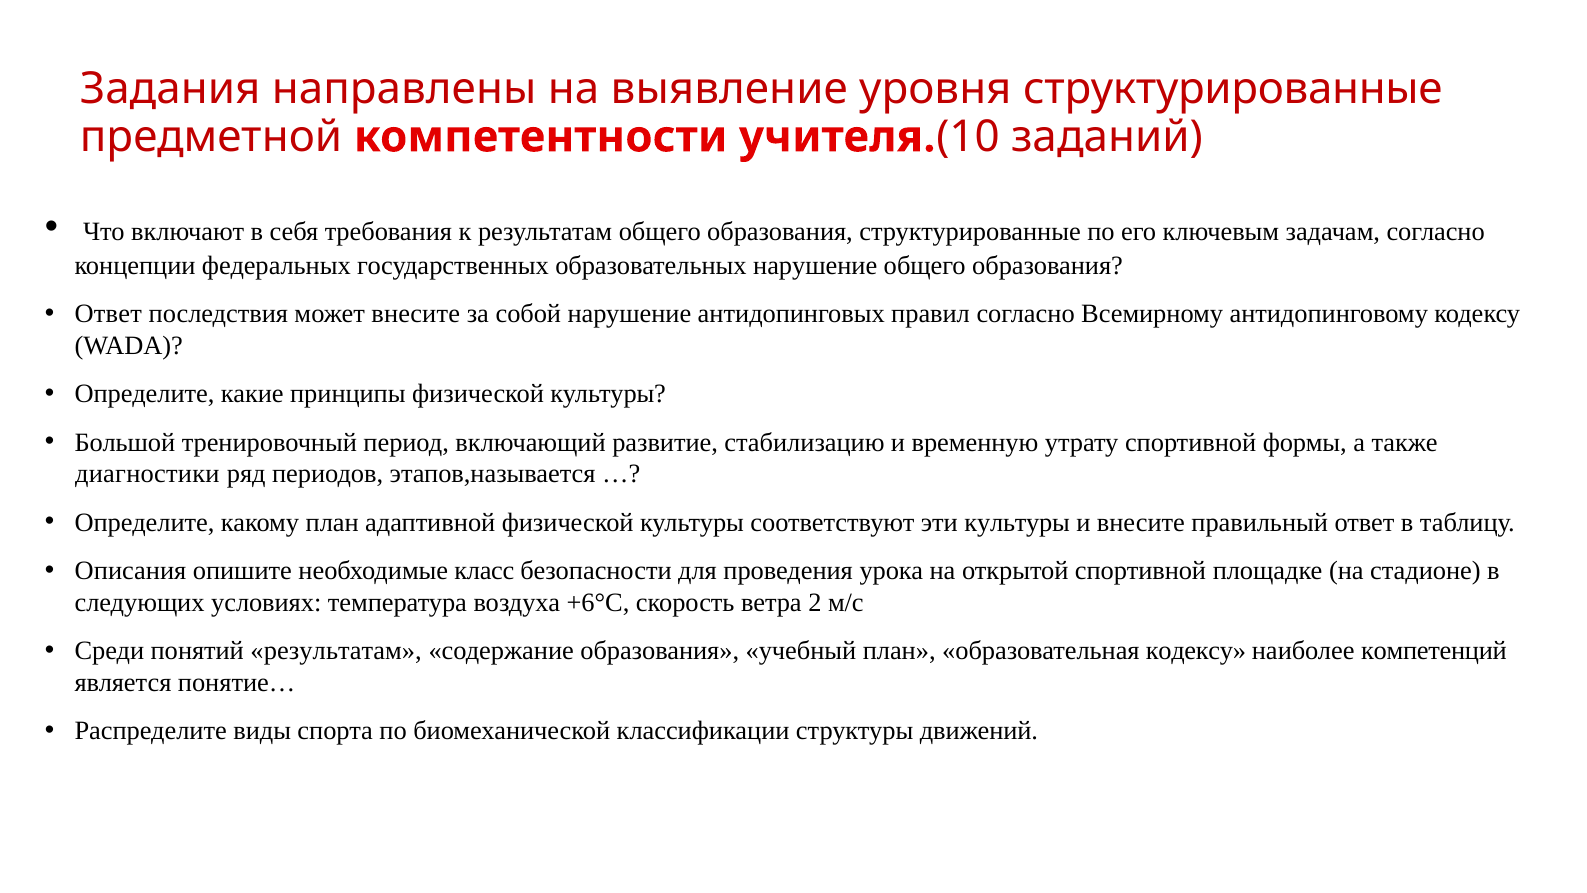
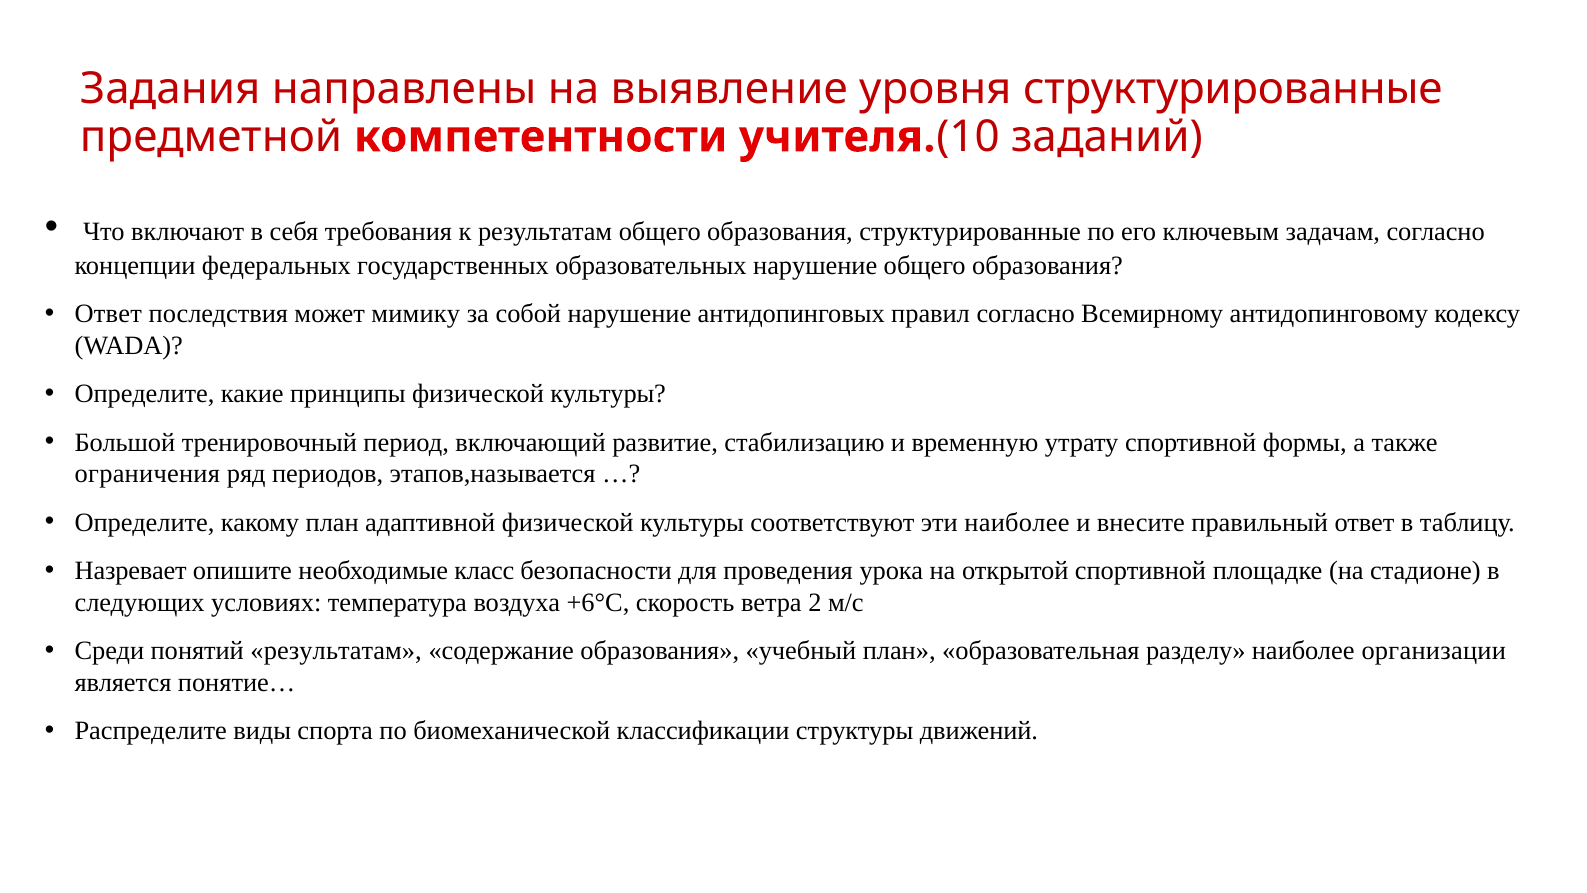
может внесите: внесите -> мимику (416, 314)
диагностики: диагностики -> ограничения (147, 474)
эти культуры: культуры -> наиболее (1017, 522)
Описания: Описания -> Назревает (131, 571)
образовательная кодексу: кодексу -> разделу (1196, 651)
компетенций: компетенций -> организации (1434, 651)
